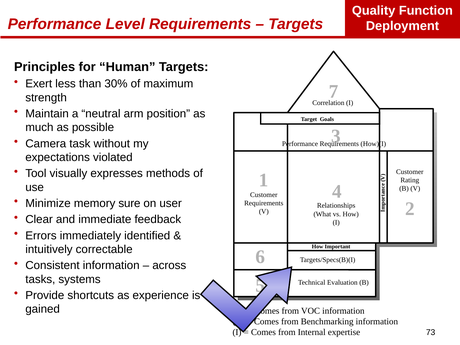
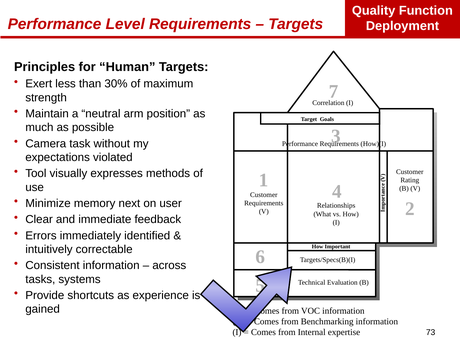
sure: sure -> next (129, 203)
